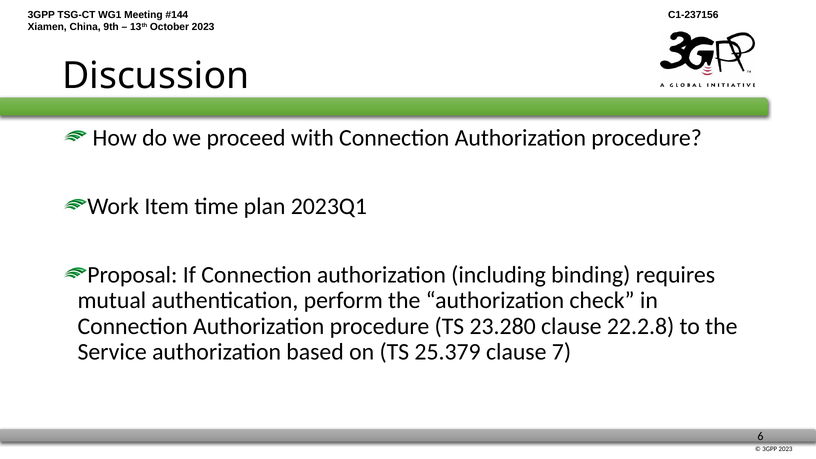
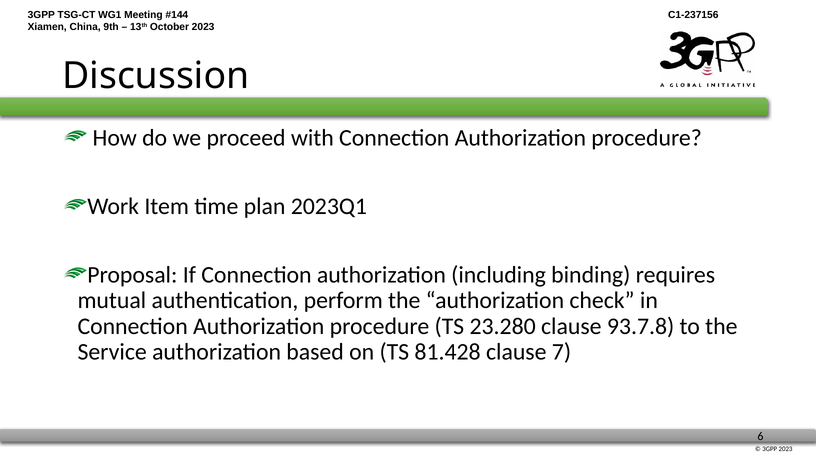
22.2.8: 22.2.8 -> 93.7.8 (641, 326)
25.379: 25.379 -> 81.428 (448, 352)
